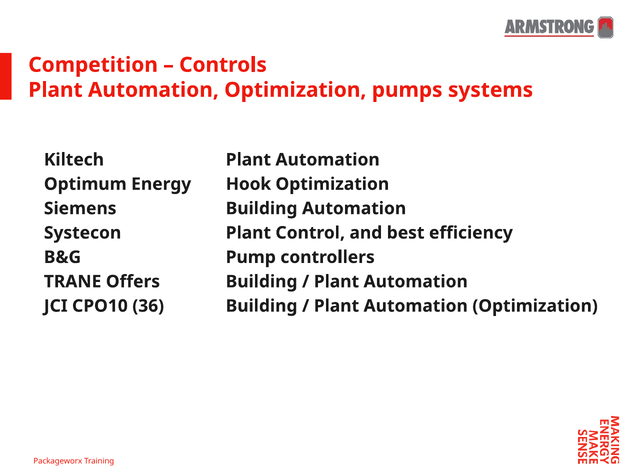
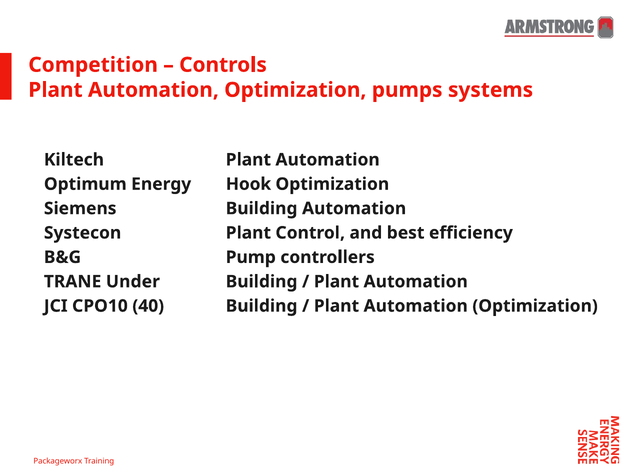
Offers: Offers -> Under (133, 281)
36: 36 -> 40 (148, 306)
